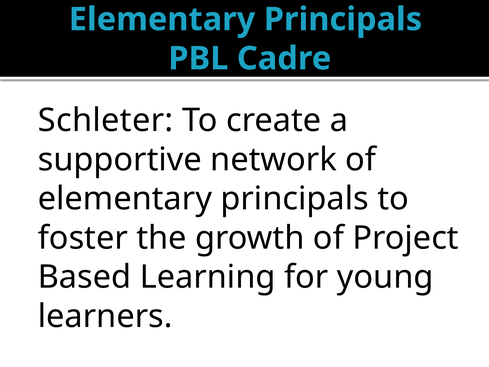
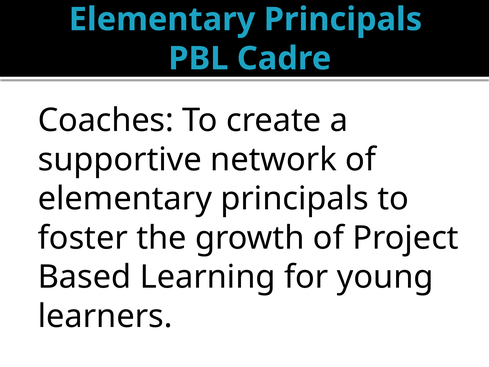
Schleter: Schleter -> Coaches (106, 120)
